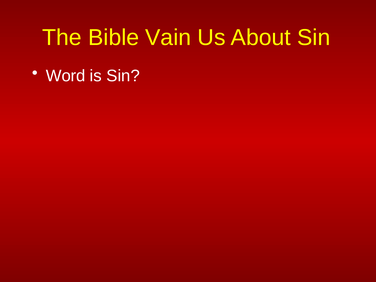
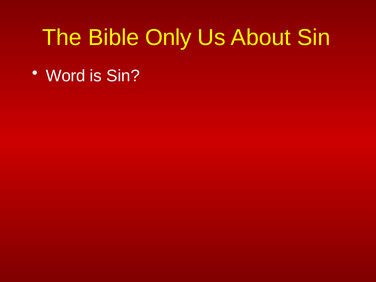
Vain: Vain -> Only (168, 38)
